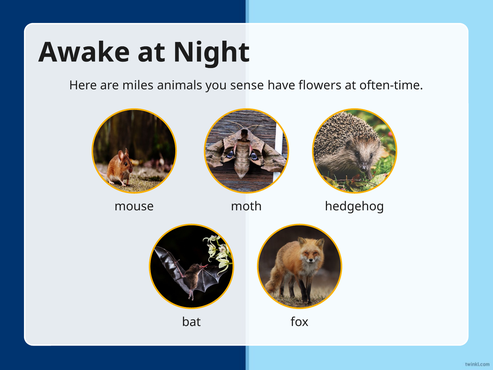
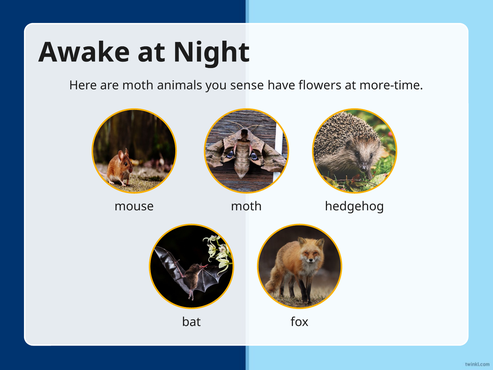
are miles: miles -> moth (138, 85)
often-time: often-time -> more-time (391, 85)
